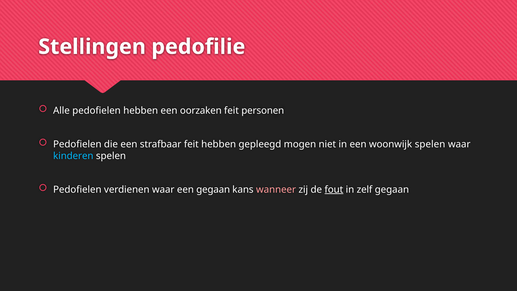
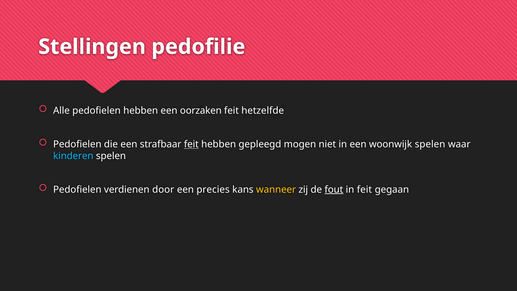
personen: personen -> hetzelfde (263, 111)
feit underline: none -> present (191, 144)
verdienen waar: waar -> door (163, 189)
een gegaan: gegaan -> precies (213, 189)
wanneer colour: pink -> yellow (276, 189)
in zelf: zelf -> feit (364, 189)
